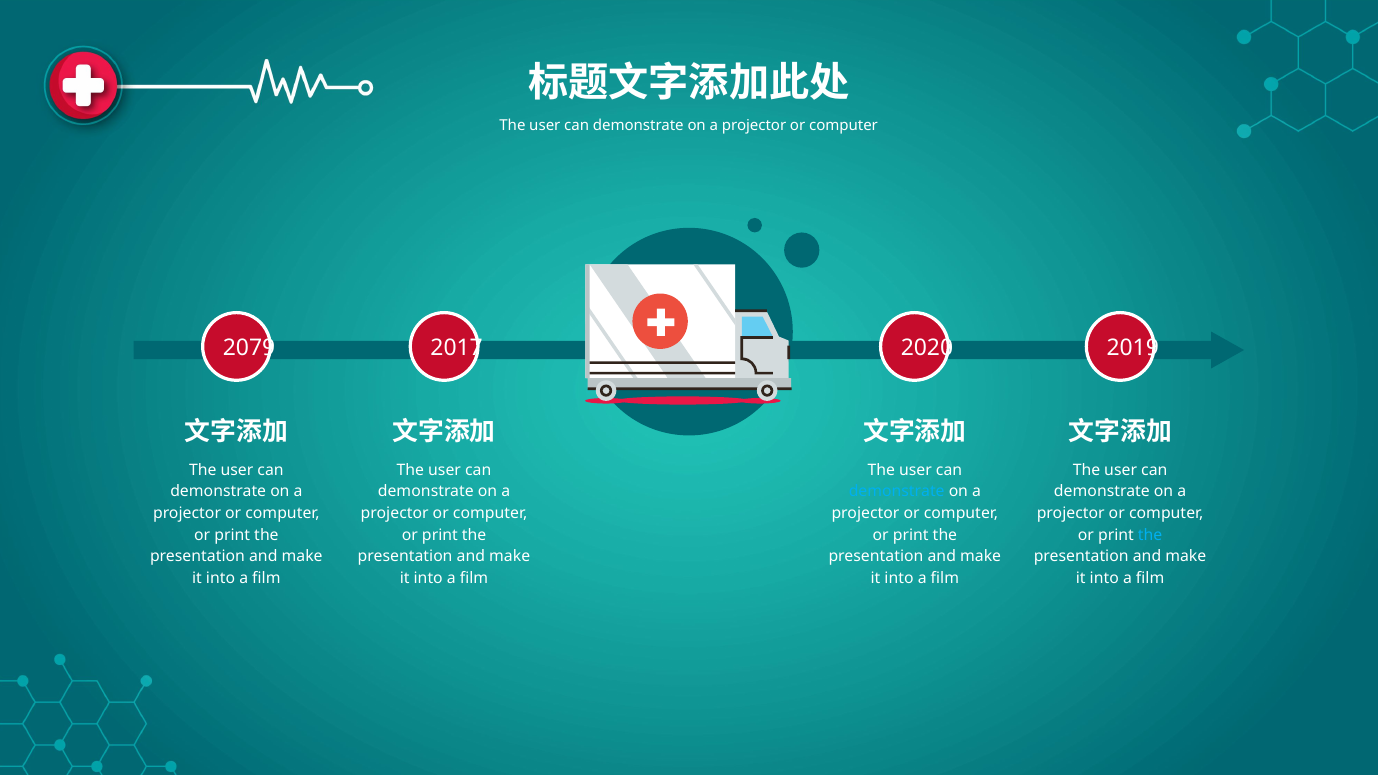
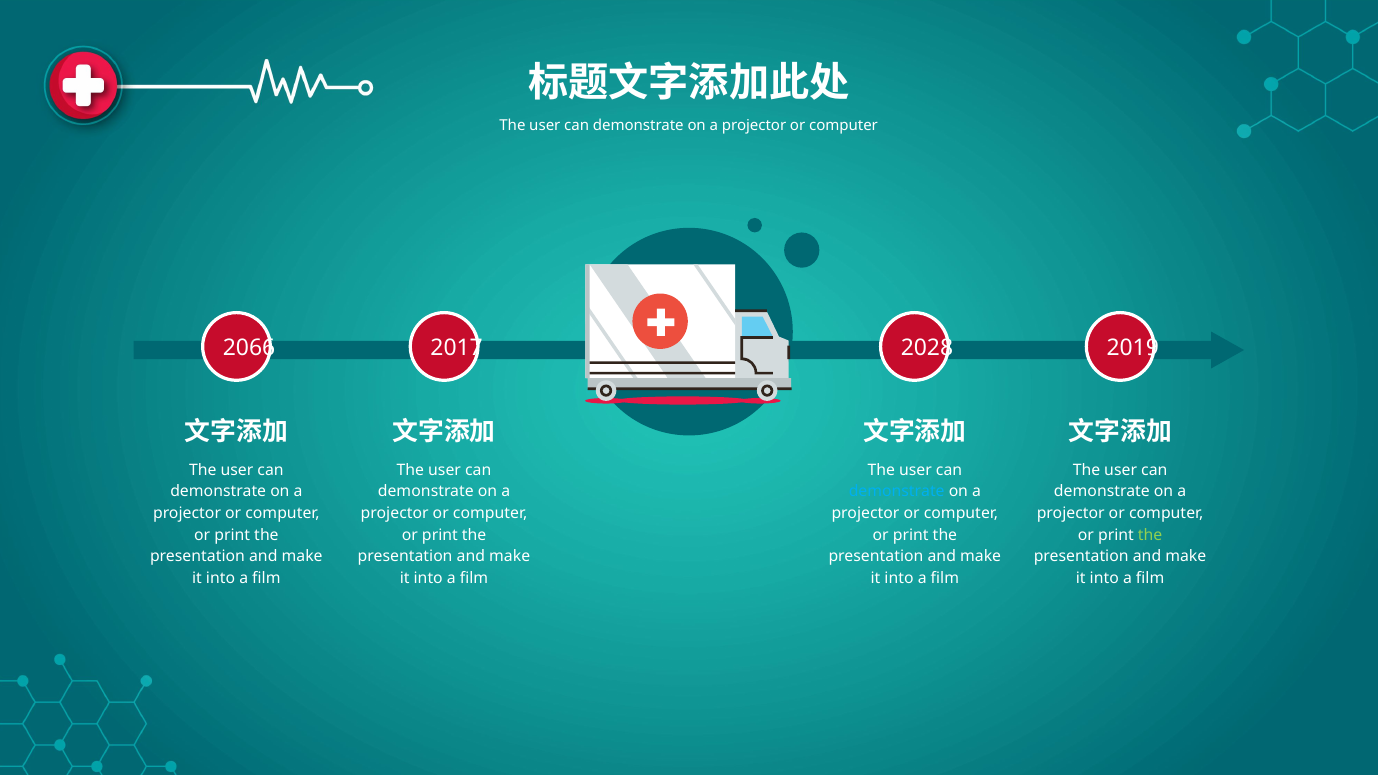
2079: 2079 -> 2066 (249, 348)
2020: 2020 -> 2028 (927, 348)
the colour: light blue -> light green (1150, 535)
